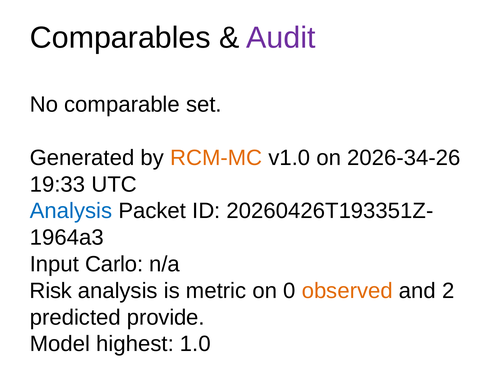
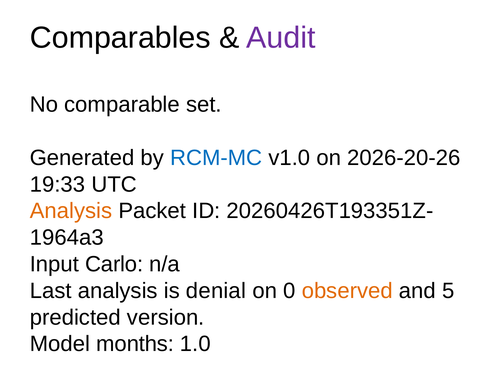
RCM-MC colour: orange -> blue (216, 158)
2026-34-26: 2026-34-26 -> 2026-20-26 (404, 158)
Analysis colour: blue -> orange (71, 211)
Risk: Risk -> Last (51, 290)
metric: metric -> denial (216, 290)
2: 2 -> 5 (448, 290)
provide: provide -> version (166, 317)
highest: highest -> months (135, 344)
